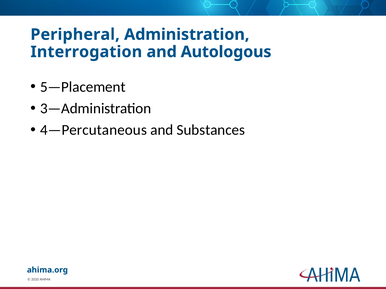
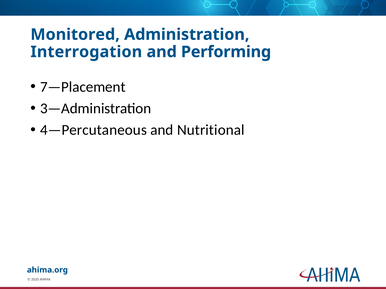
Peripheral: Peripheral -> Monitored (75, 35)
Autologous: Autologous -> Performing (226, 52)
5—Placement: 5—Placement -> 7—Placement (83, 87)
Substances: Substances -> Nutritional (211, 130)
